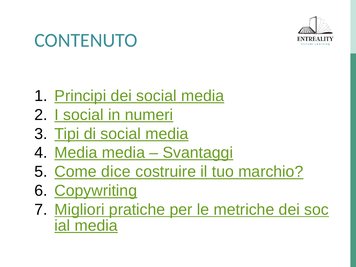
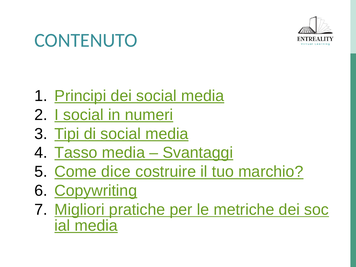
Media: Media -> Tasso (76, 153)
